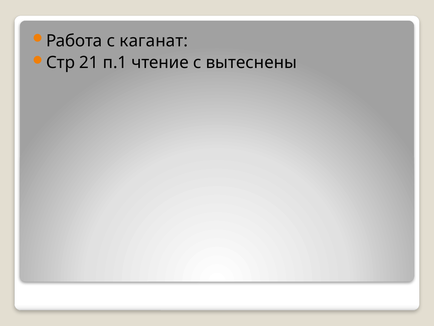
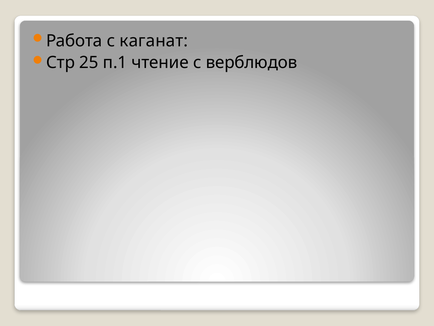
21: 21 -> 25 (89, 63)
вытеснены: вытеснены -> верблюдов (252, 63)
